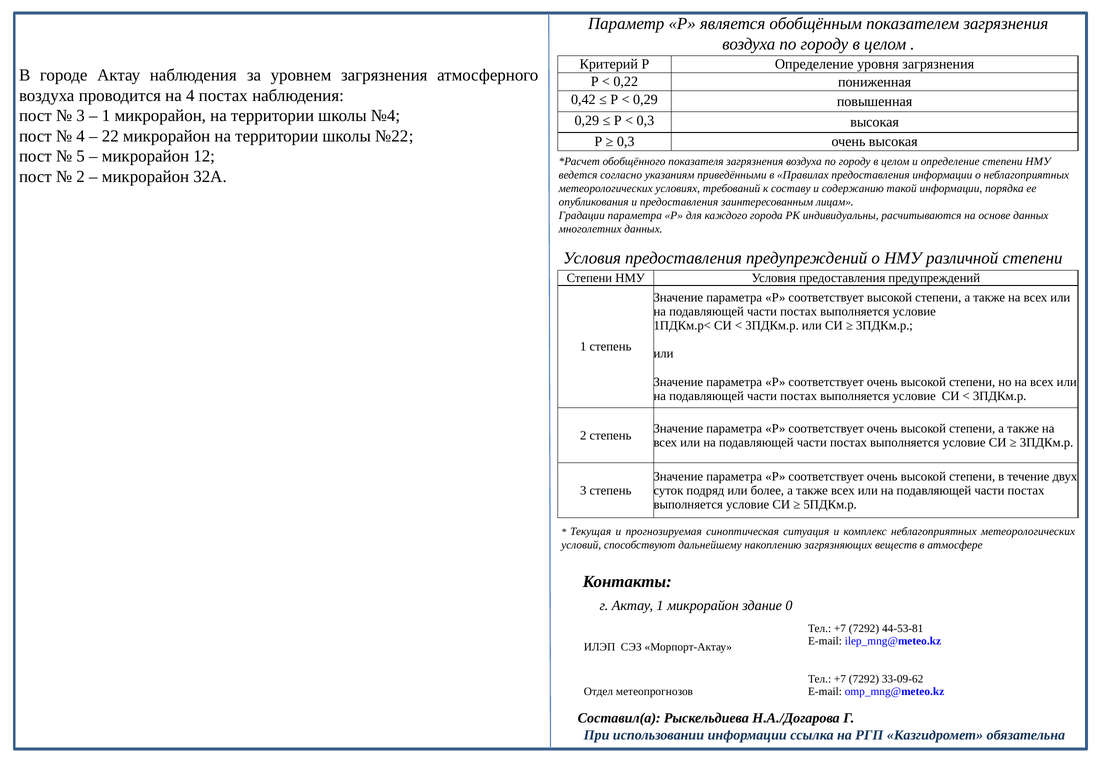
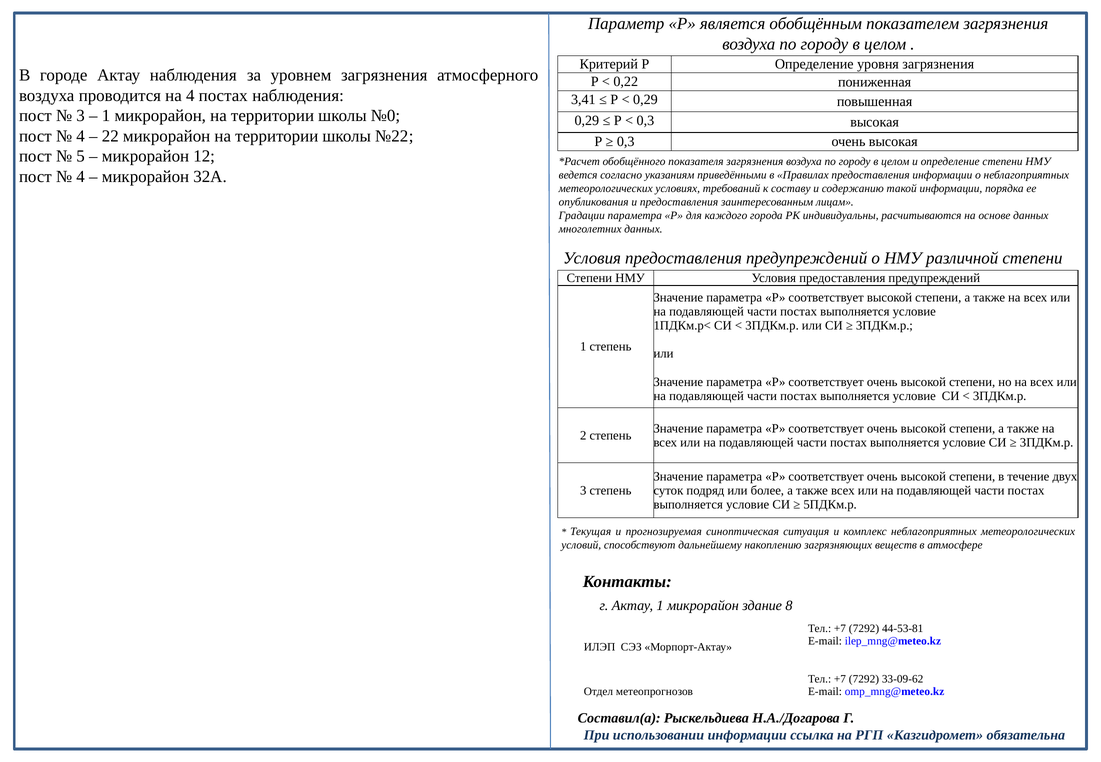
0,42: 0,42 -> 3,41 (583, 100)
№4: №4 -> №0 (385, 116)
2: 2 -> 4 (81, 177)
0: 0 -> 8 (789, 606)
